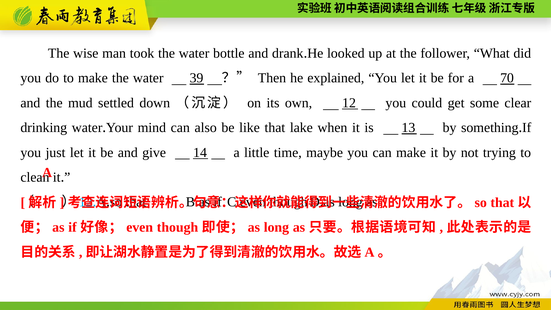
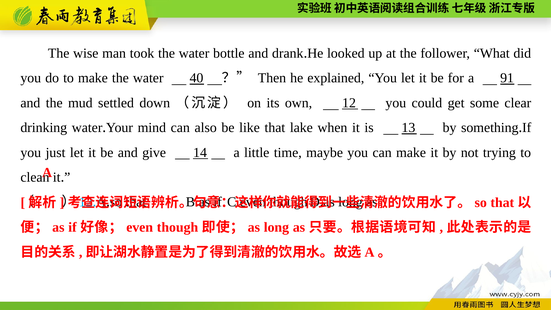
39: 39 -> 40 (196, 78)
70: 70 -> 91 (507, 78)
